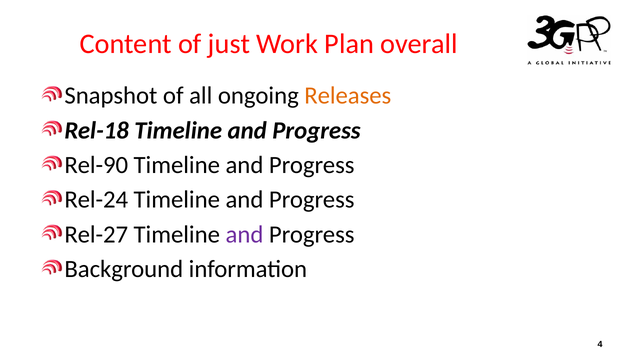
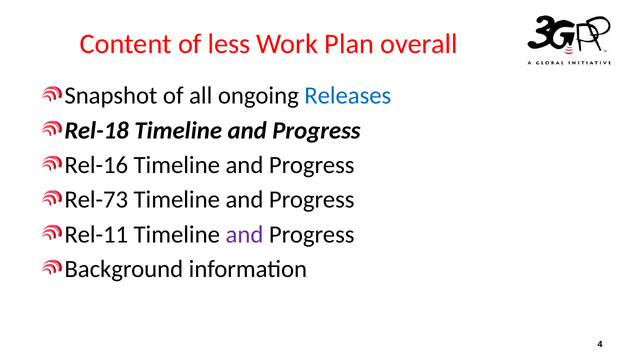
just: just -> less (229, 44)
Releases colour: orange -> blue (348, 96)
Rel-90: Rel-90 -> Rel-16 (96, 165)
Rel-24: Rel-24 -> Rel-73 (96, 200)
Rel-27: Rel-27 -> Rel-11 (96, 235)
